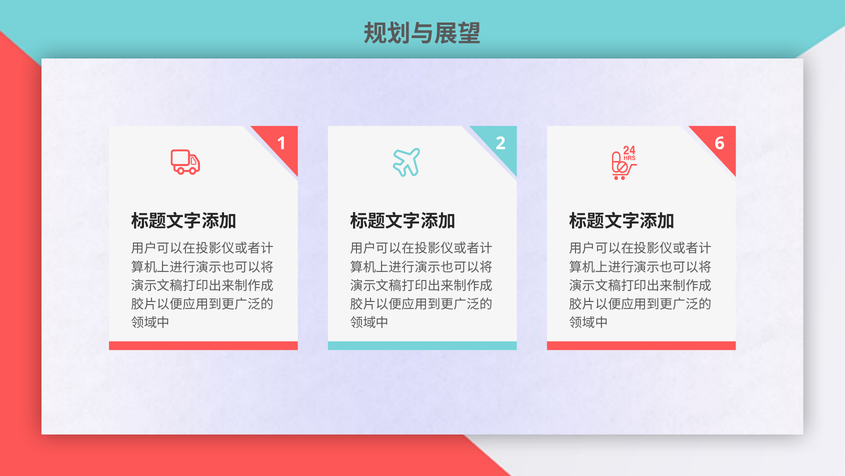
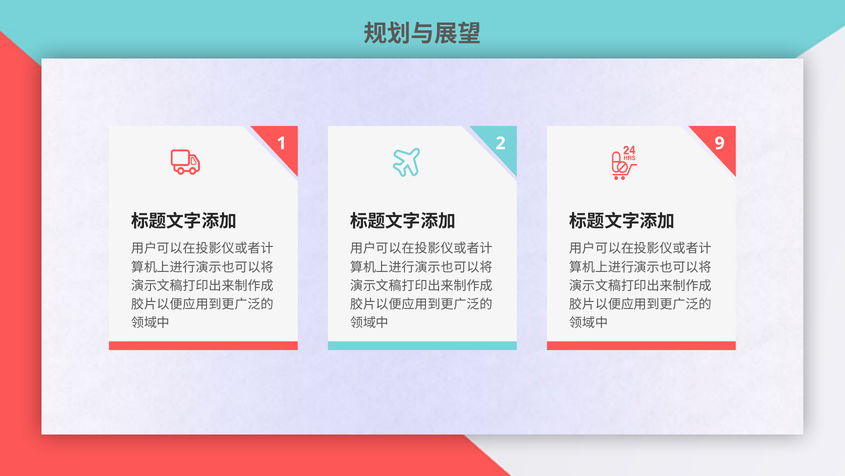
6: 6 -> 9 (720, 143)
